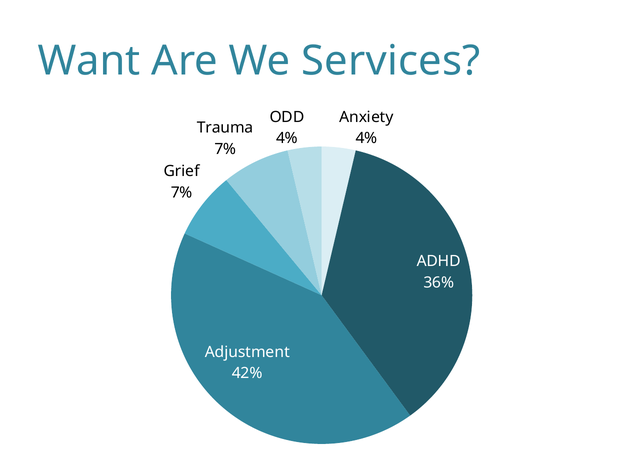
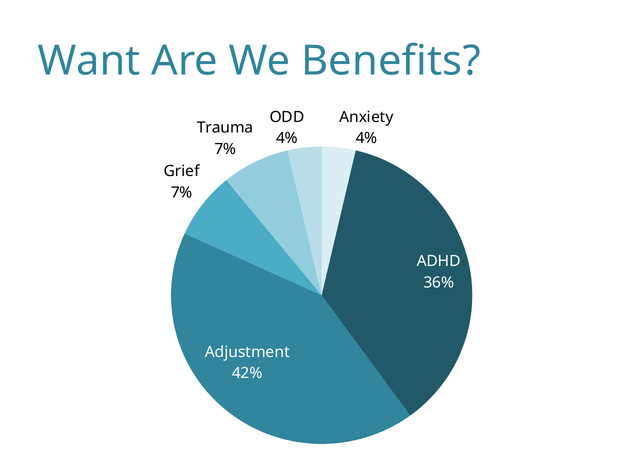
Services: Services -> Benefits (391, 61)
